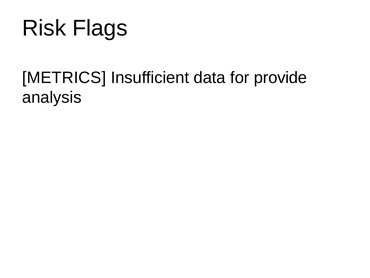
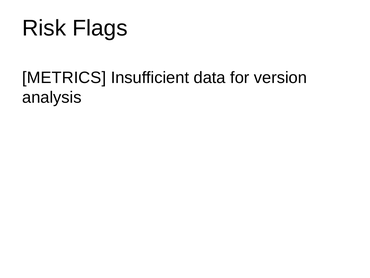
provide: provide -> version (280, 78)
